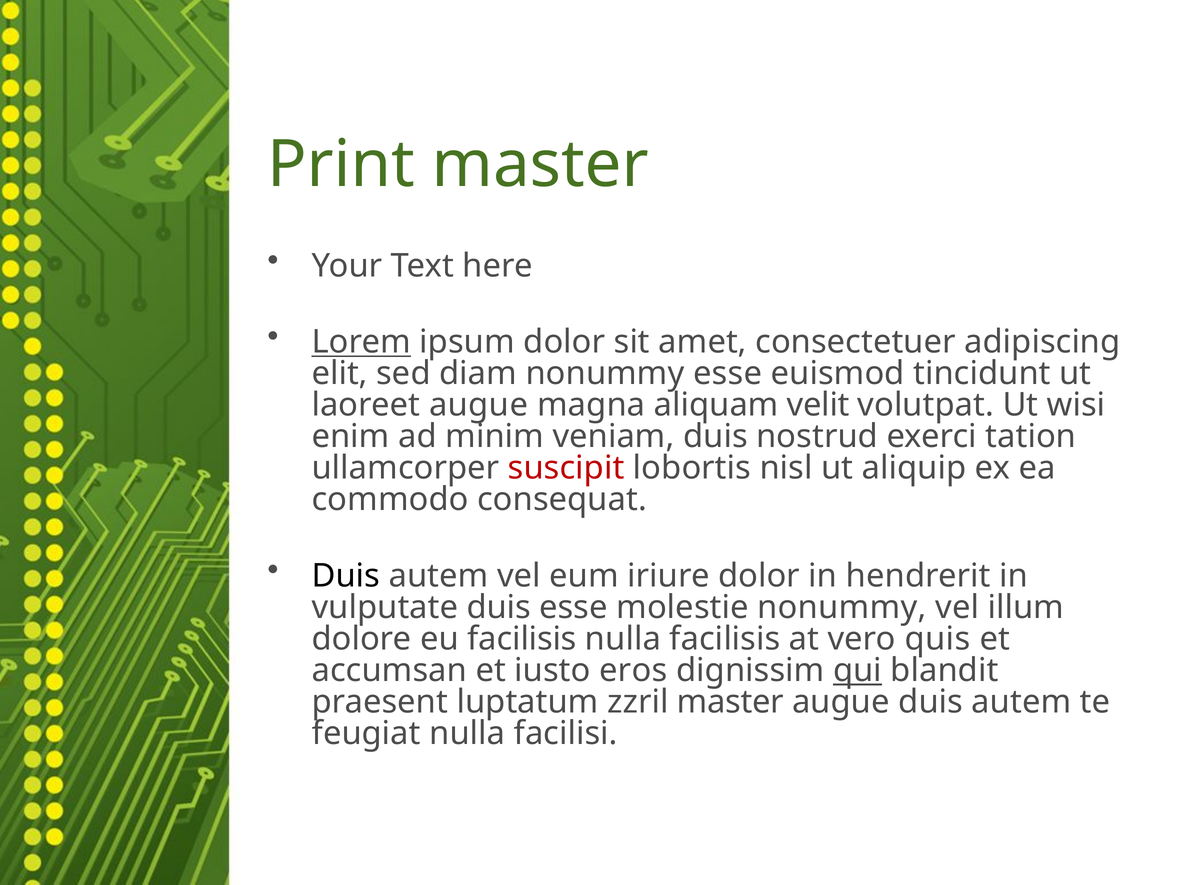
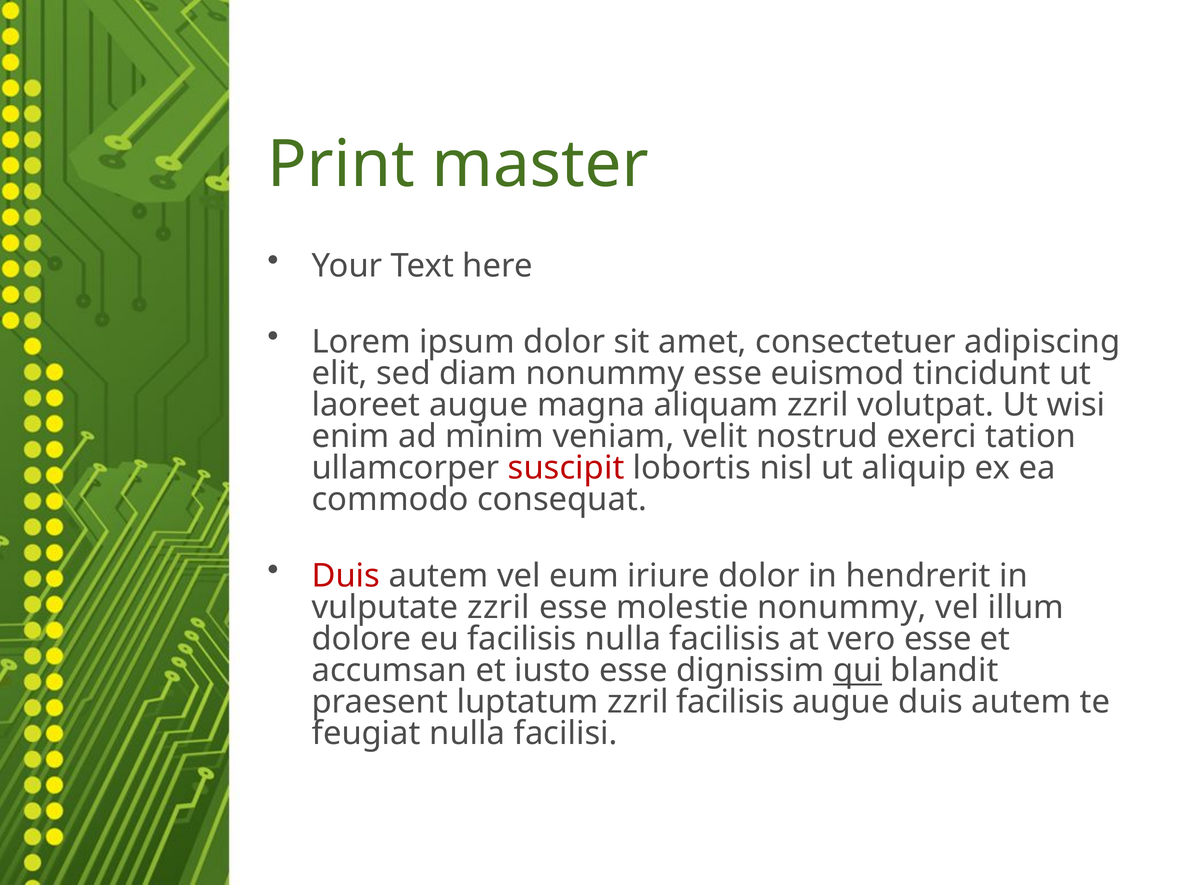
Lorem underline: present -> none (361, 342)
aliquam velit: velit -> zzril (818, 405)
veniam duis: duis -> velit (715, 437)
Duis colour: black -> red (346, 576)
vulputate duis: duis -> zzril (499, 607)
vero quis: quis -> esse (938, 639)
iusto eros: eros -> esse (633, 670)
zzril master: master -> facilisis (730, 702)
